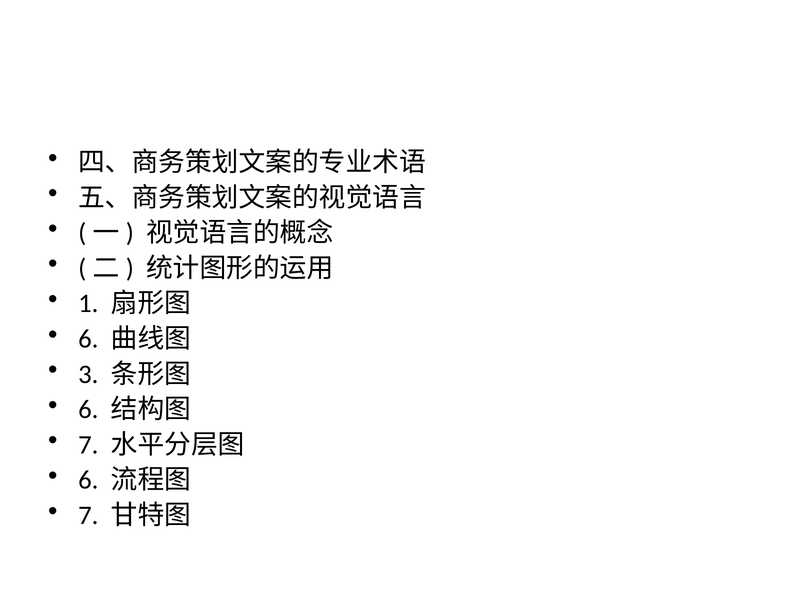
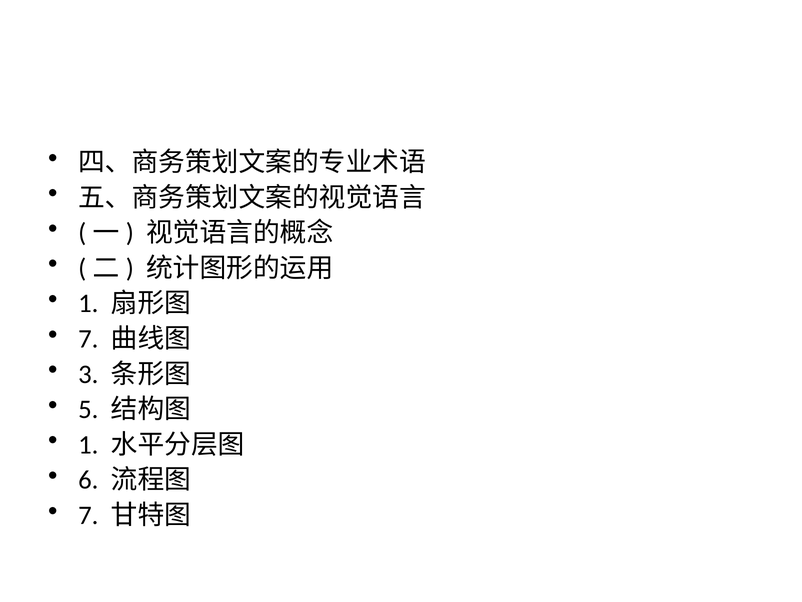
6: 6 -> 7 (88, 339)
6: 6 -> 5 (88, 409)
7: 7 -> 1 (88, 444)
